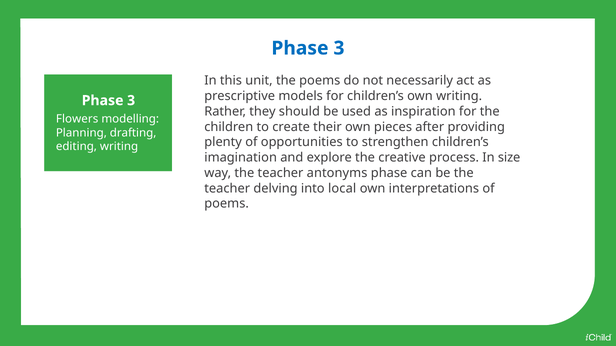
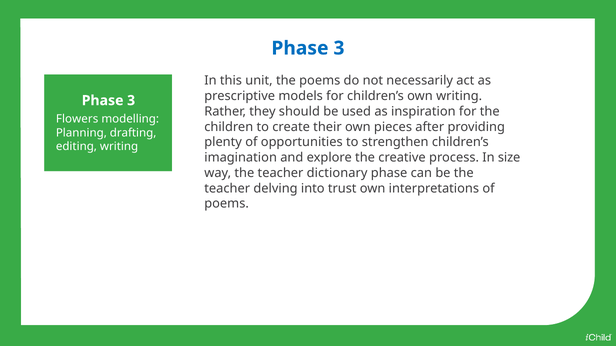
antonyms: antonyms -> dictionary (337, 173)
local: local -> trust (342, 189)
